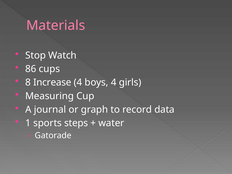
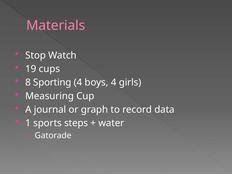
86: 86 -> 19 (31, 69)
Increase: Increase -> Sporting (52, 82)
